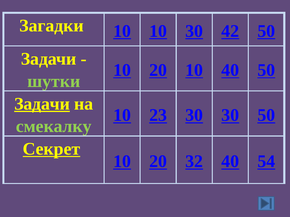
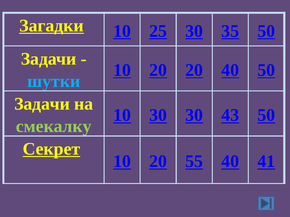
Загадки underline: none -> present (52, 26)
10 10: 10 -> 25 (158, 31)
42: 42 -> 35 (230, 31)
20 10: 10 -> 20 (194, 70)
шутки colour: light green -> light blue (54, 81)
Задачи underline: present -> none (42, 104)
10 23: 23 -> 30 (158, 115)
30 30: 30 -> 43 (230, 115)
32: 32 -> 55 (194, 162)
54: 54 -> 41 (266, 162)
